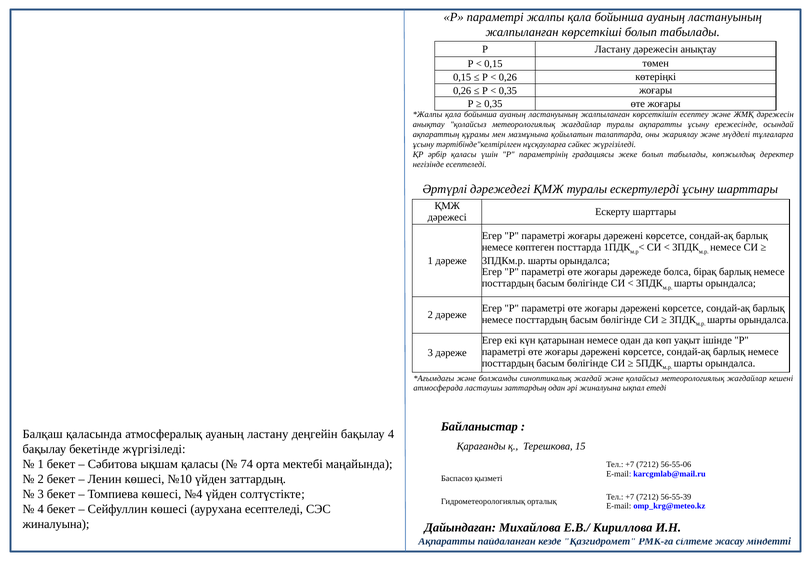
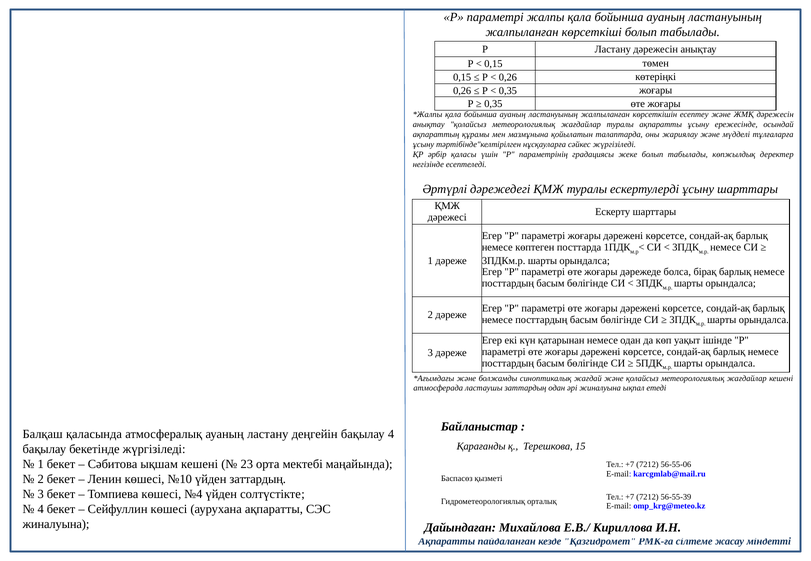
ықшам қаласы: қаласы -> кешені (200, 465)
74: 74 -> 23 (247, 465)
аурухана есептеледі: есептеледі -> ақпаратты (274, 510)
